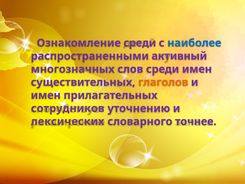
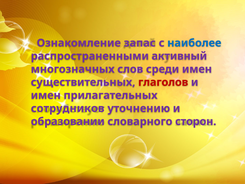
Ознакомление среди: среди -> запас (140, 43)
глаголов colour: orange -> red (163, 82)
лексических: лексических -> образовании (68, 121)
точнее: точнее -> сторон (196, 121)
